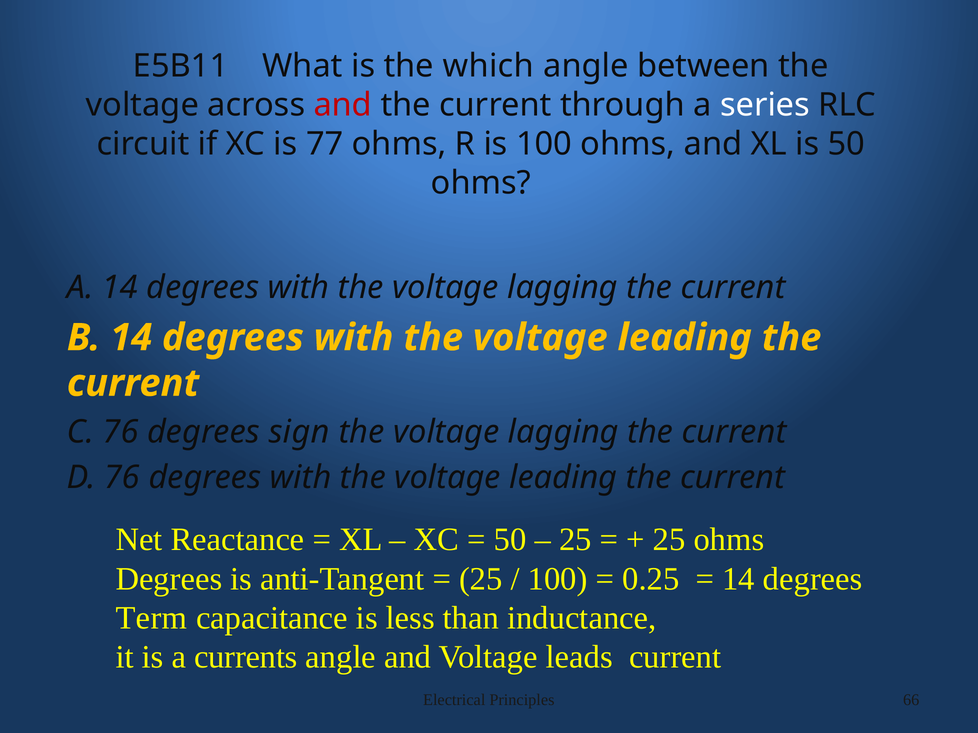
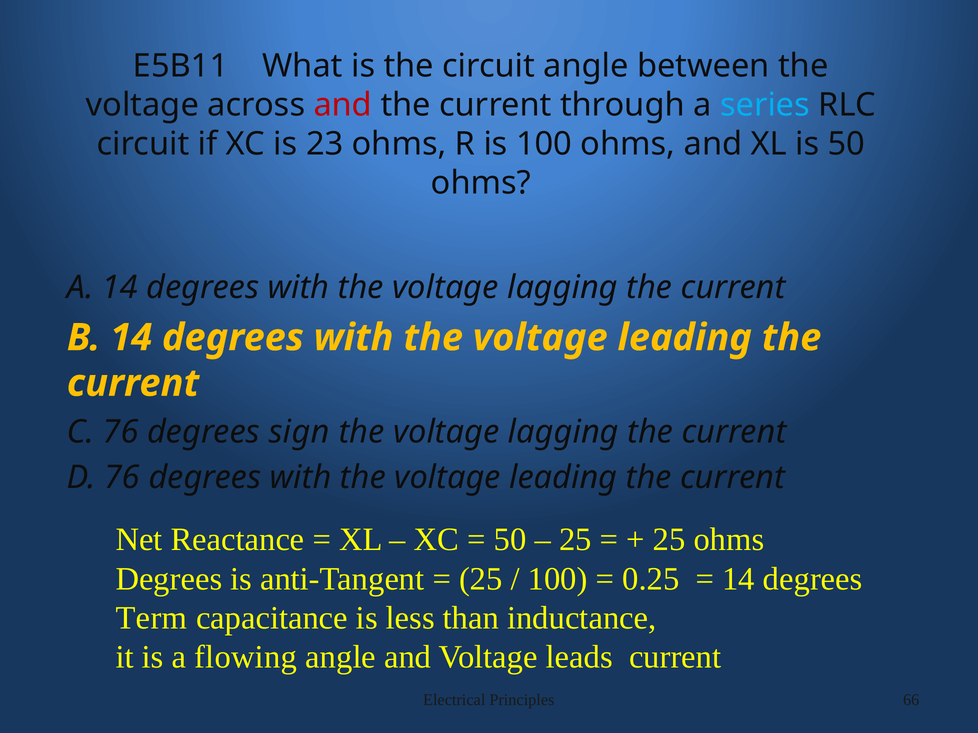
the which: which -> circuit (489, 66)
series colour: white -> light blue (765, 105)
77: 77 -> 23 (325, 144)
currents: currents -> flowing (246, 657)
